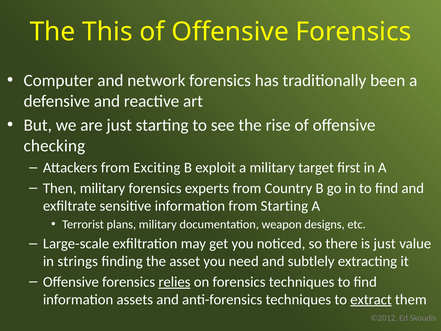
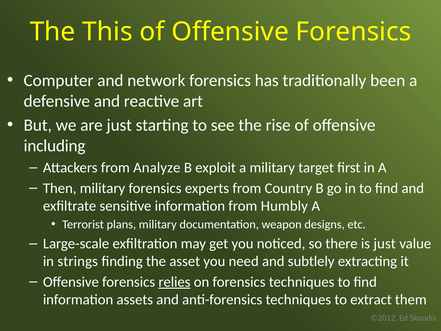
checking: checking -> including (55, 146)
Exciting: Exciting -> Analyze (157, 168)
from Starting: Starting -> Humbly (284, 206)
extract underline: present -> none (371, 299)
